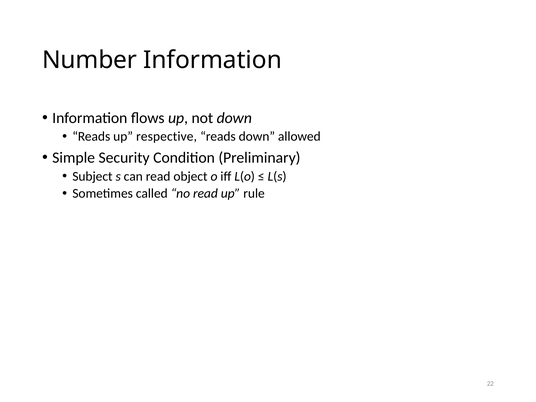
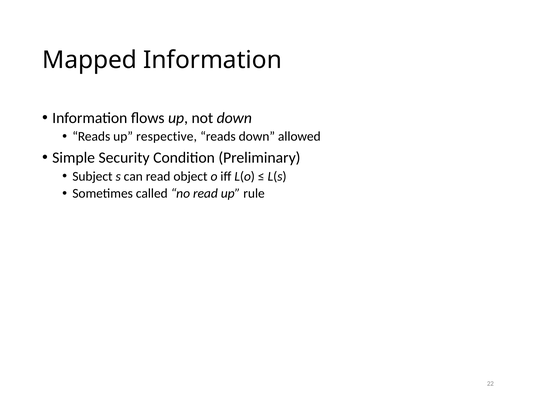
Number: Number -> Mapped (90, 60)
